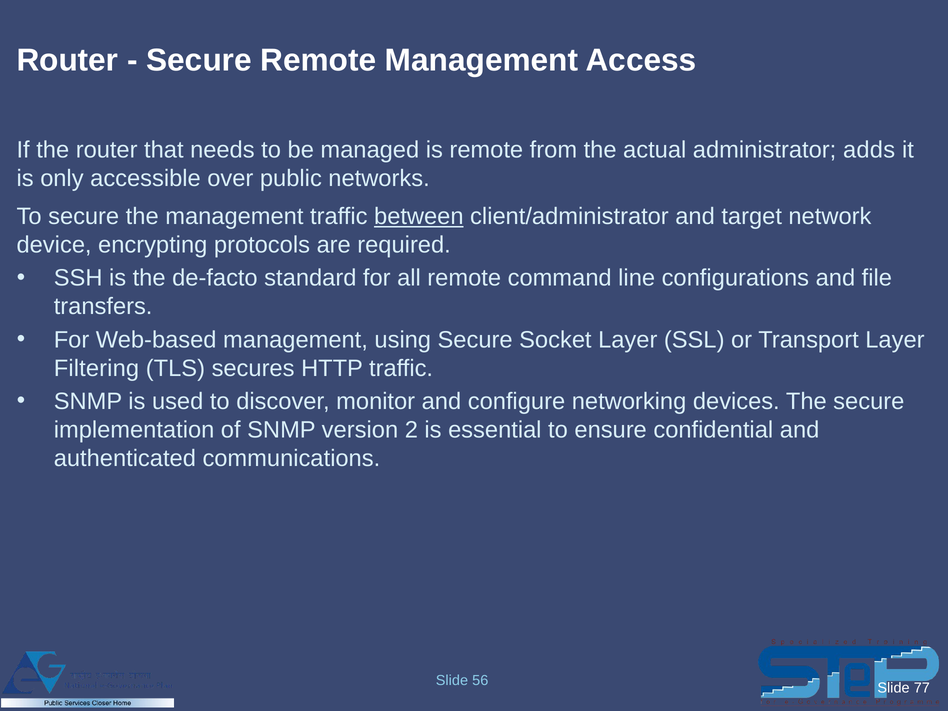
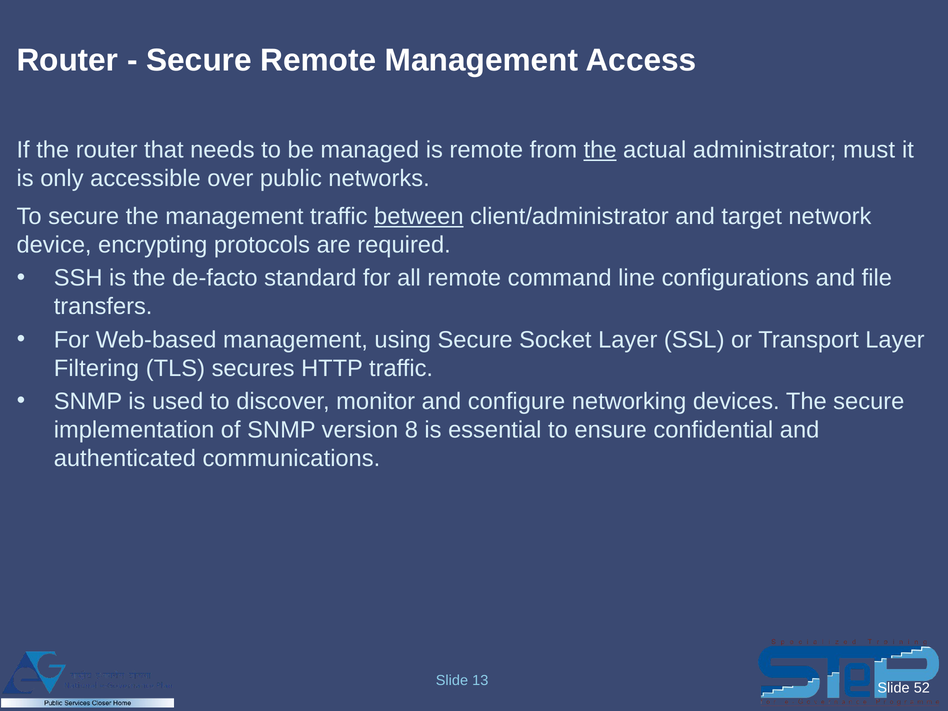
the underline: none -> present (600, 150)
adds: adds -> must (869, 150)
2: 2 -> 8 (411, 430)
56: 56 -> 13 (480, 680)
77: 77 -> 52 (922, 688)
